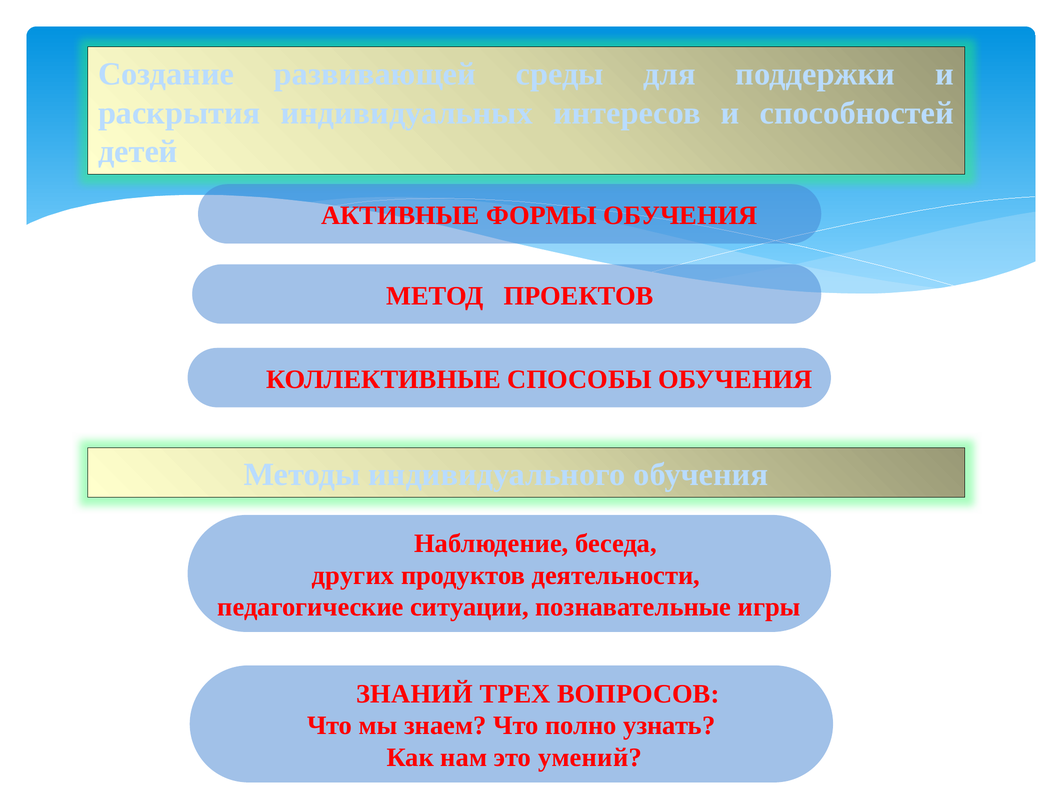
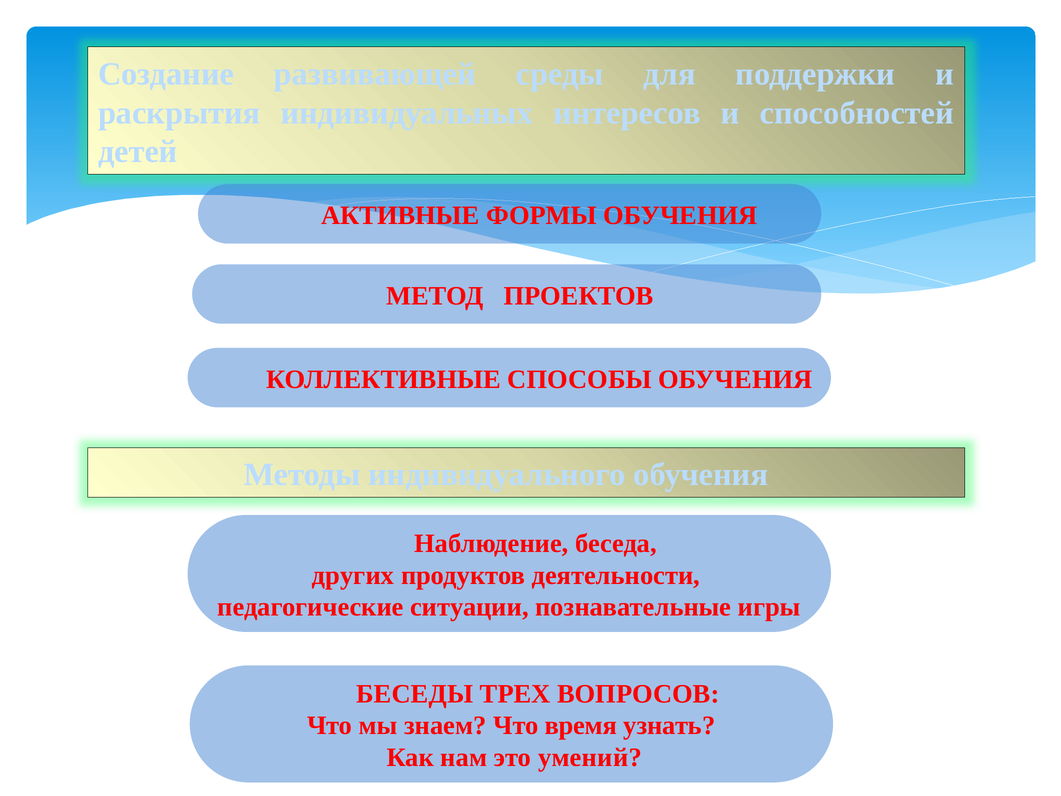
ЗНАНИЙ: ЗНАНИЙ -> БЕСЕДЫ (415, 694)
полно: полно -> время (581, 726)
